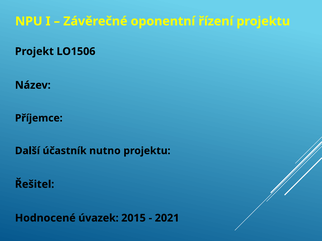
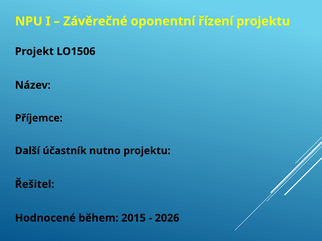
úvazek: úvazek -> během (98, 218)
2021: 2021 -> 2026 (167, 218)
